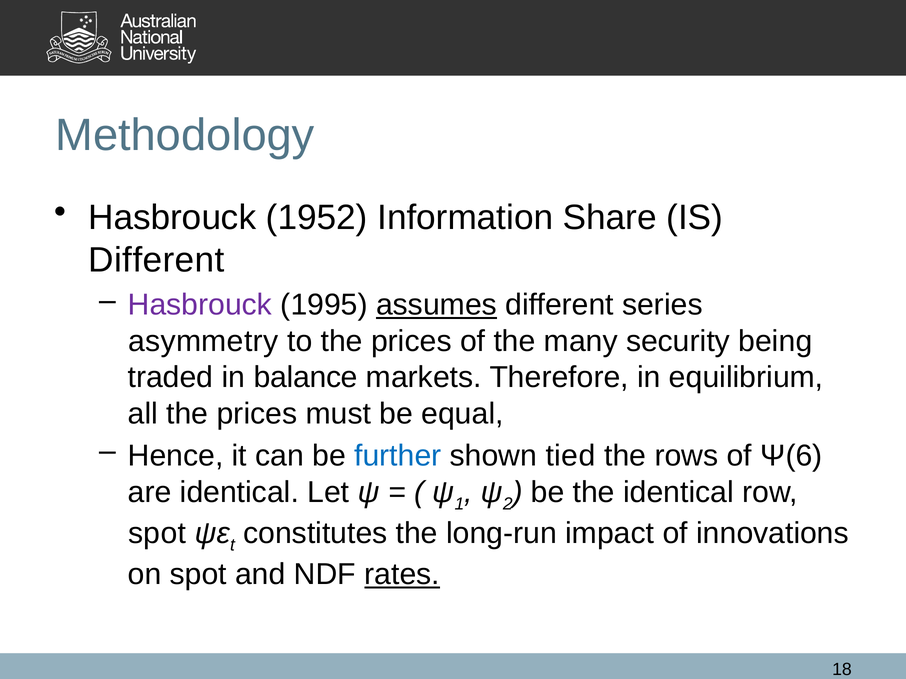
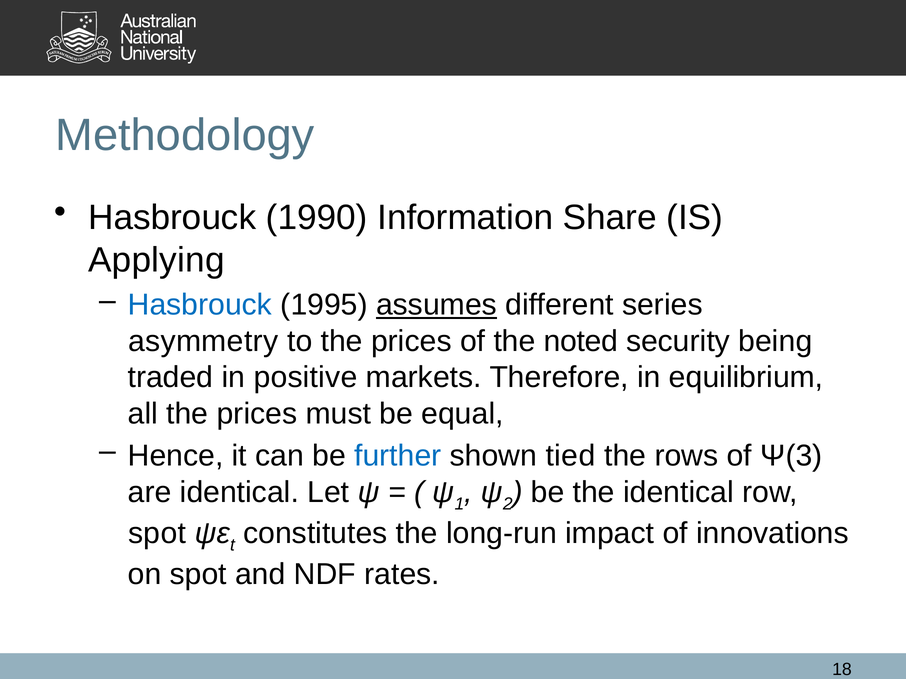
1952: 1952 -> 1990 (317, 218)
Different: Different -> Applying (156, 260)
Hasbrouck colour: purple -> blue (200, 305)
many: many -> noted (581, 341)
balance: balance -> positive (305, 378)
Ψ(6: Ψ(6 -> Ψ(3 (791, 456)
rates underline: present -> none (402, 575)
